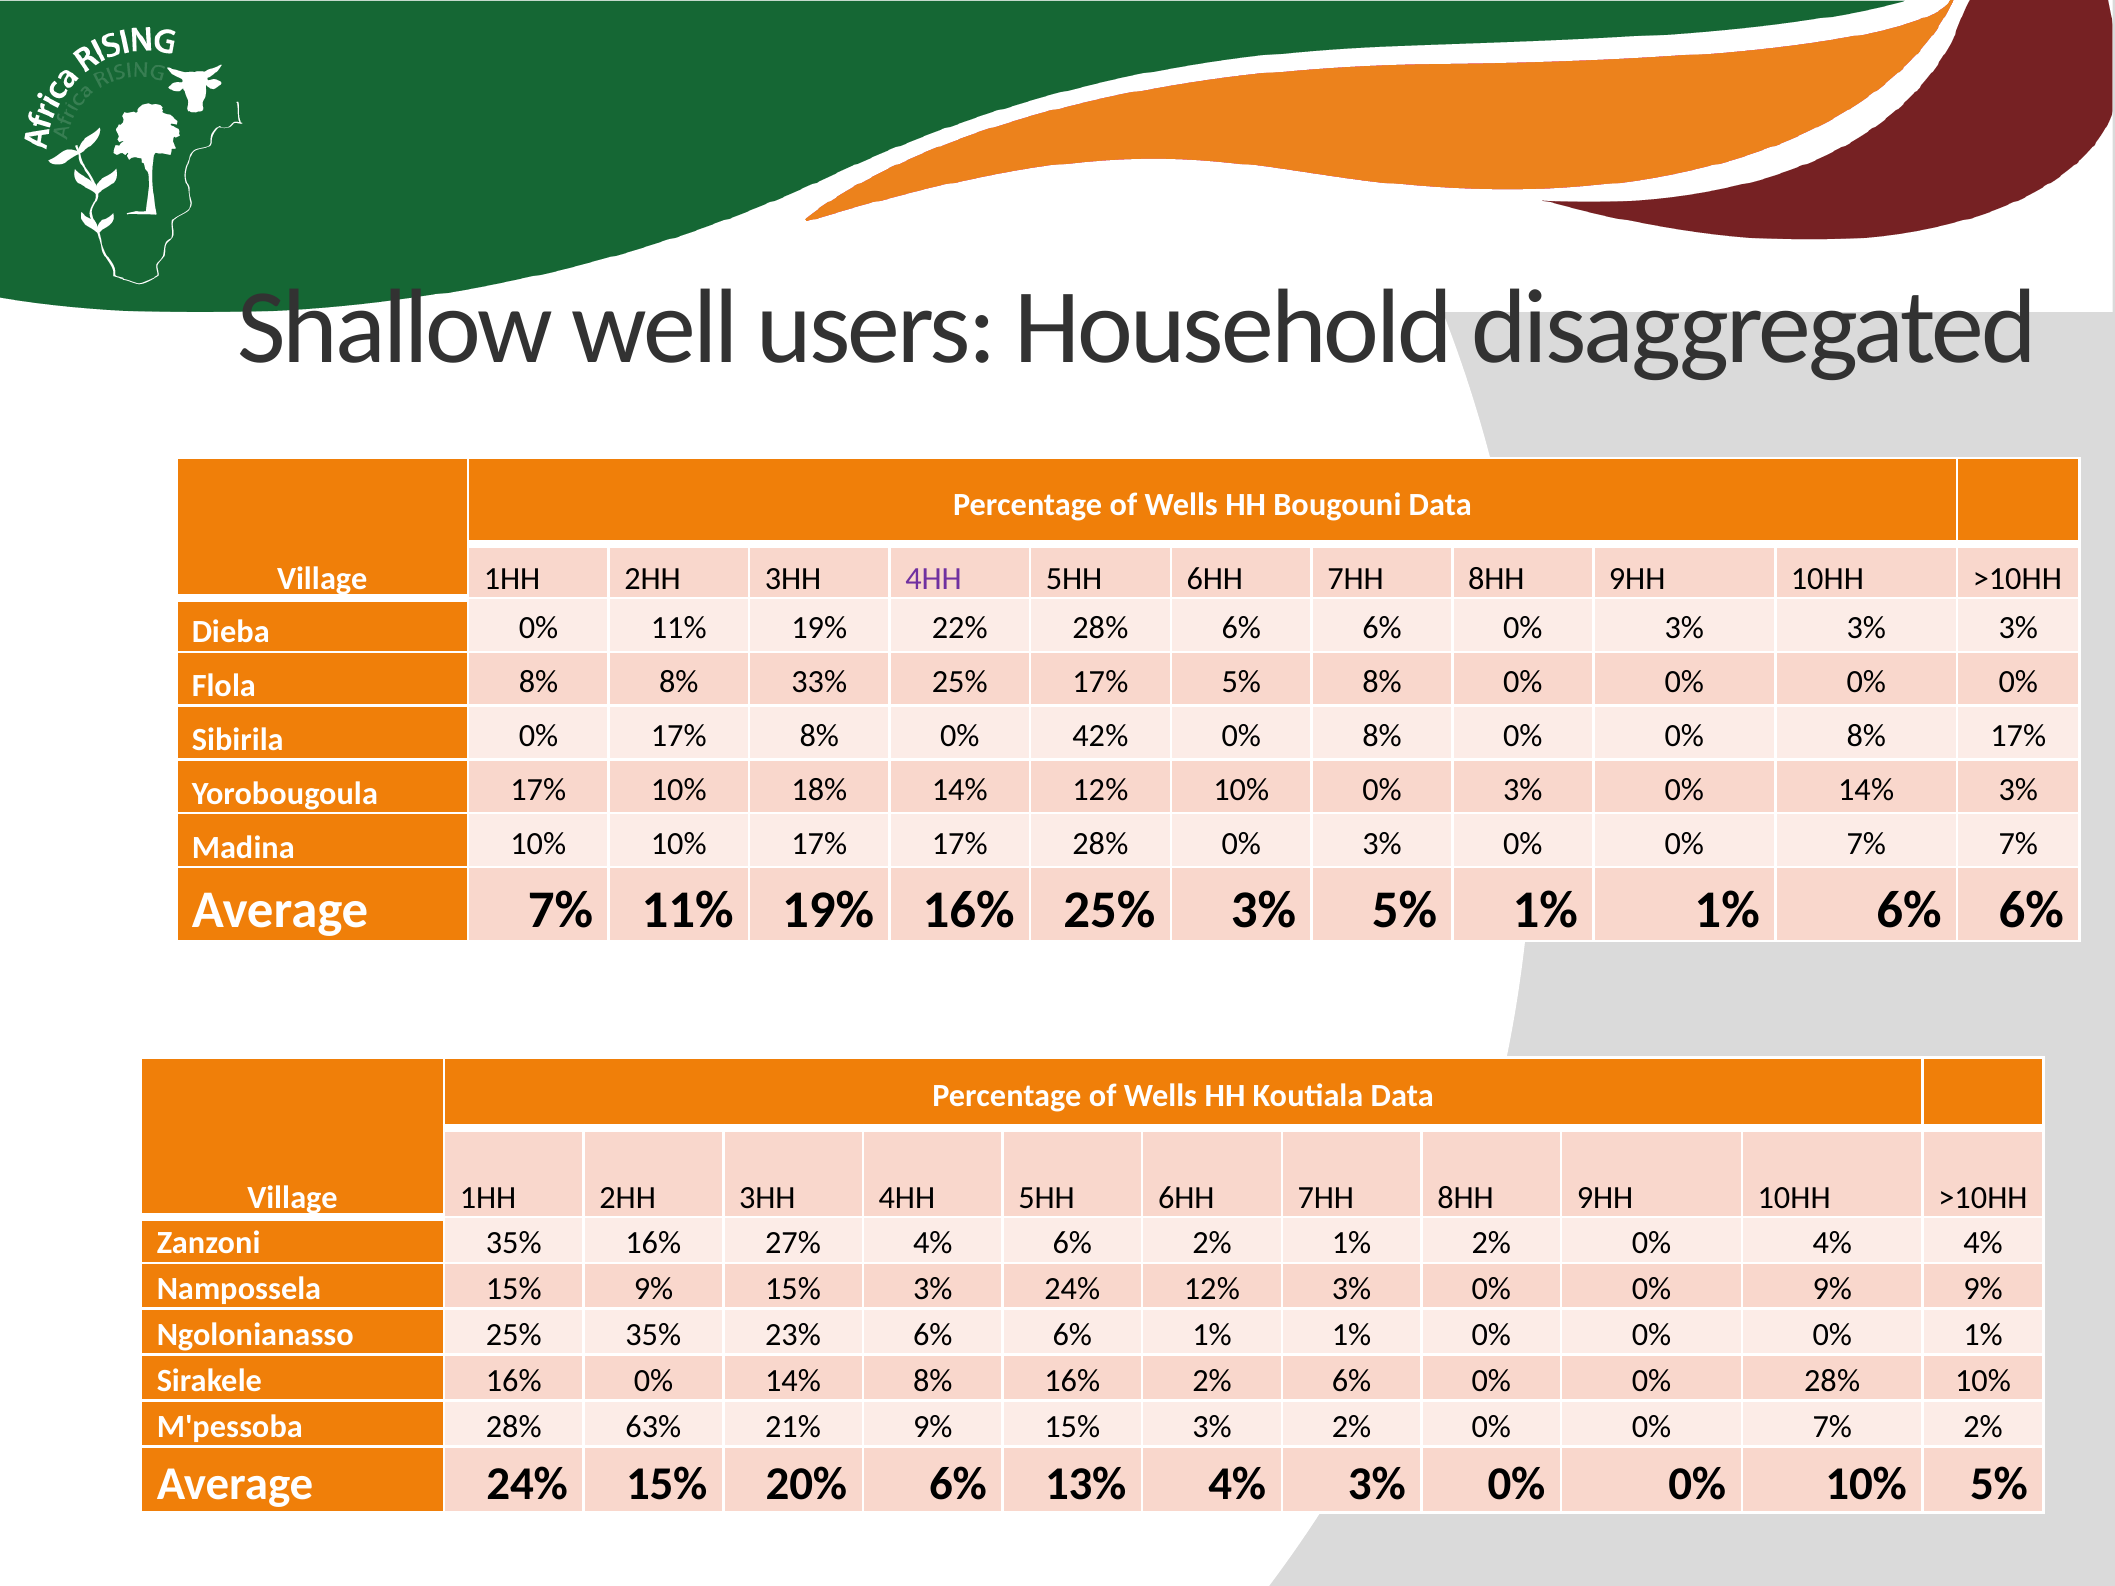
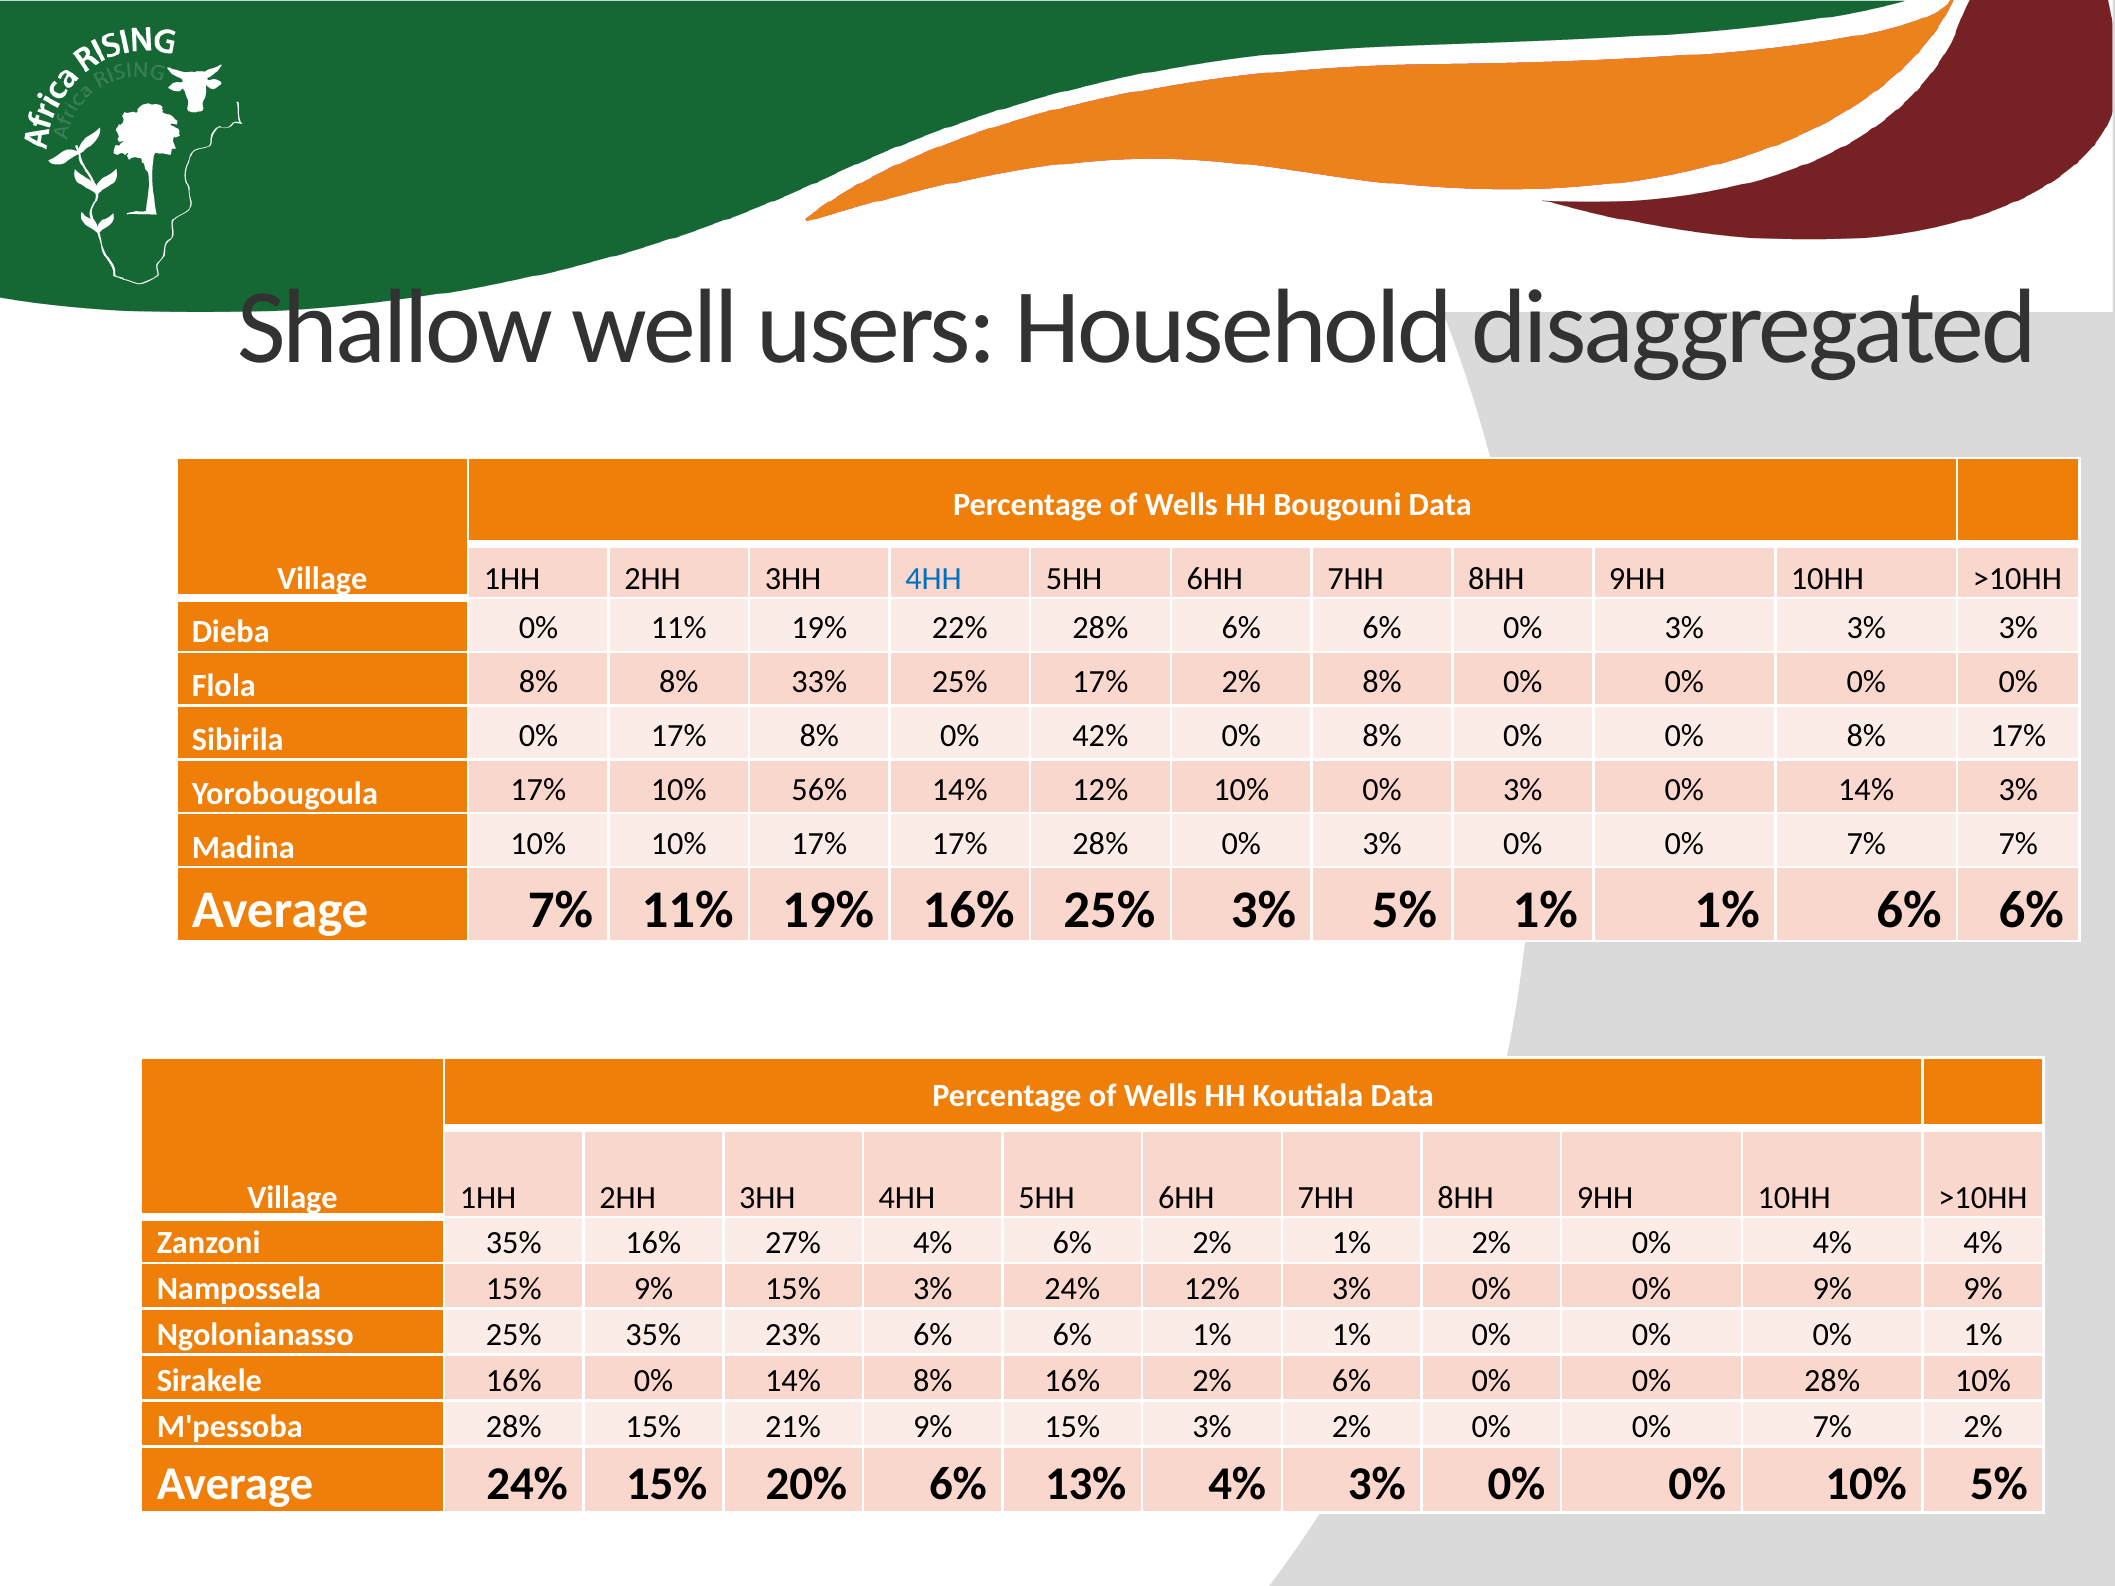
4HH colour: purple -> blue (934, 579)
17% 5%: 5% -> 2% (1241, 682)
18%: 18% -> 56% (819, 790)
28% 63%: 63% -> 15% (653, 1427)
